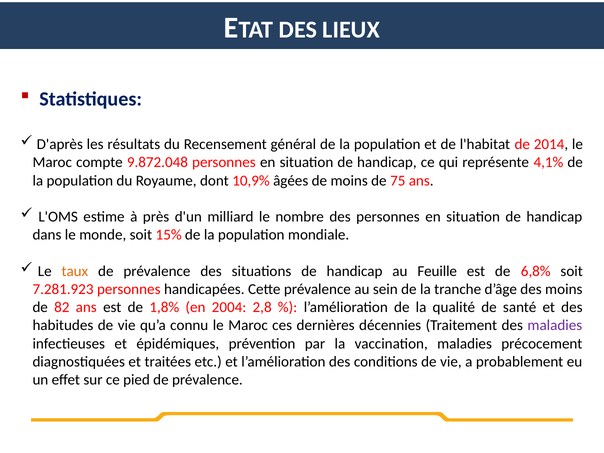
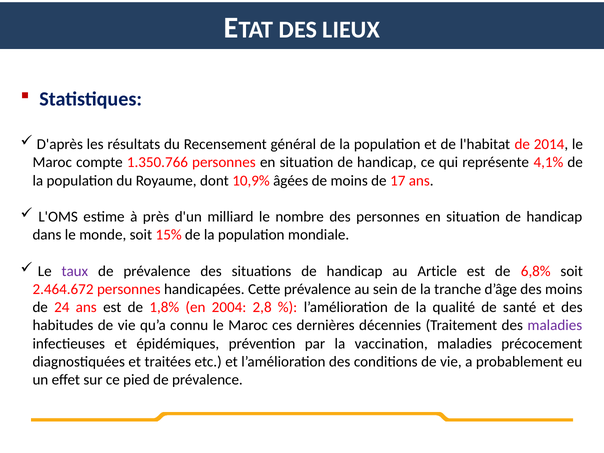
9.872.048: 9.872.048 -> 1.350.766 (157, 162)
75: 75 -> 17 (398, 181)
taux colour: orange -> purple (75, 271)
Feuille: Feuille -> Article (437, 271)
7.281.923: 7.281.923 -> 2.464.672 (63, 289)
82: 82 -> 24 (62, 307)
